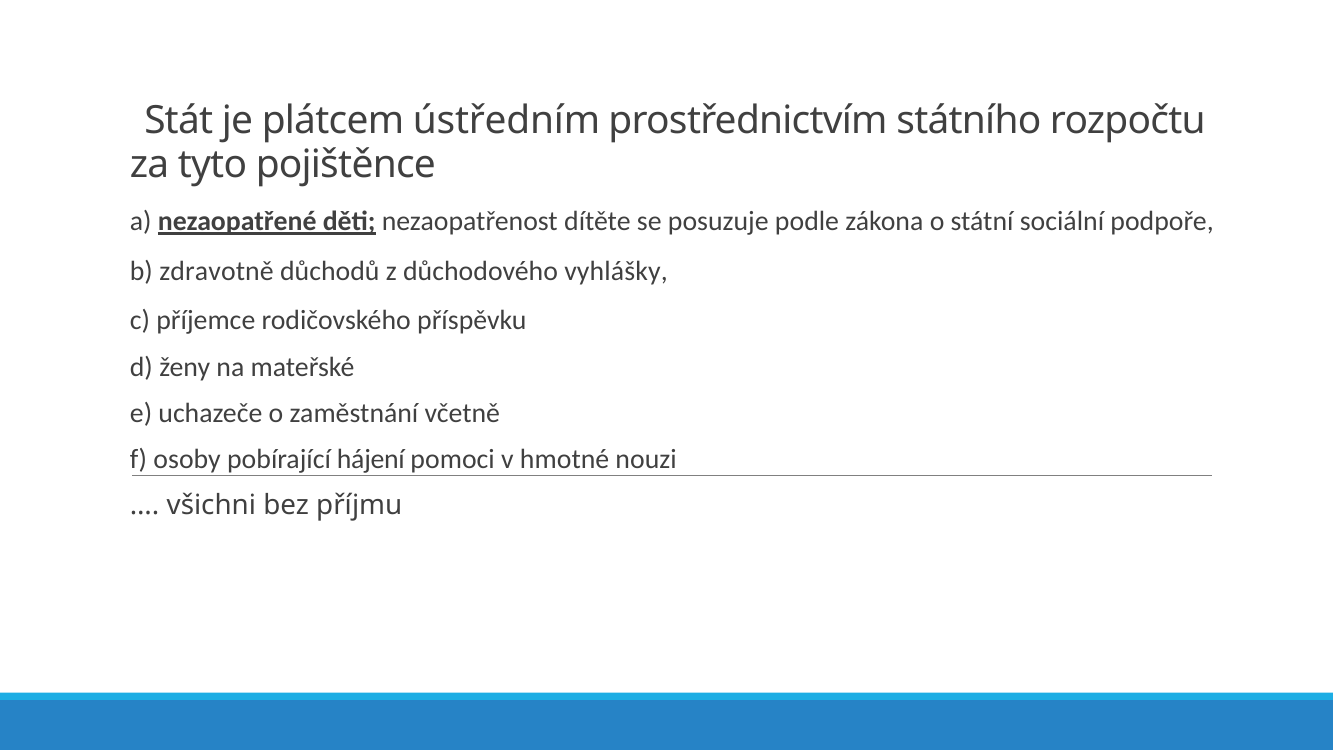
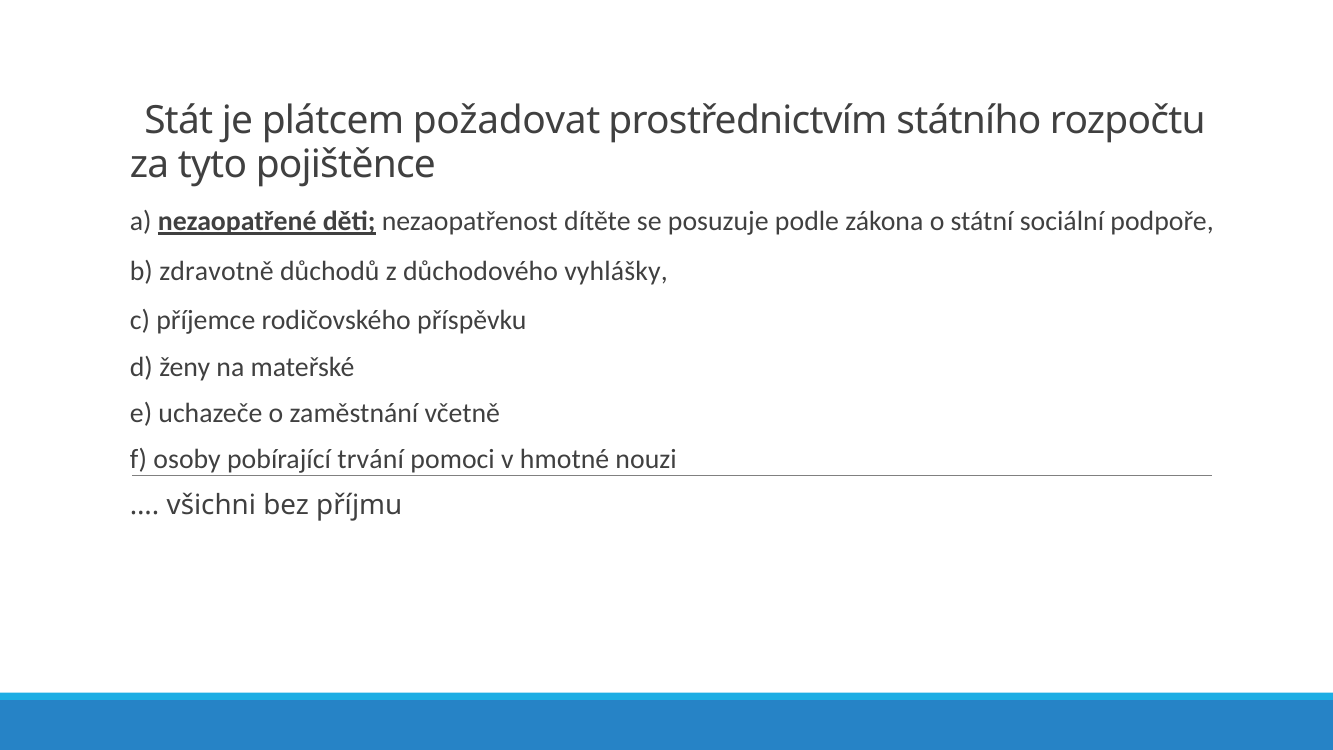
ústředním: ústředním -> požadovat (507, 121)
hájení: hájení -> trvání (371, 460)
